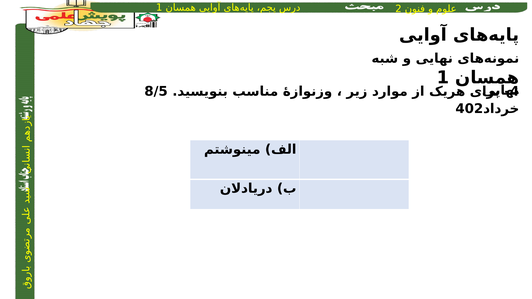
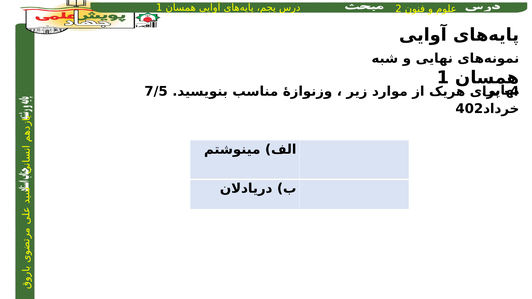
8/5: 8/5 -> 7/5 (156, 92)
